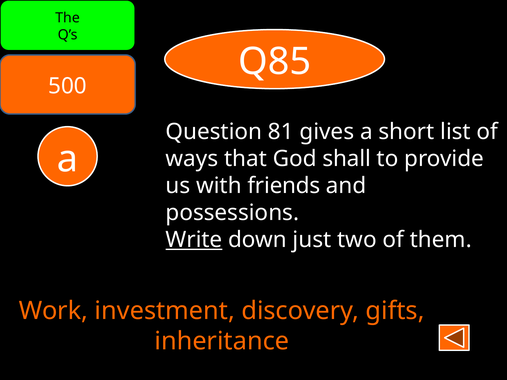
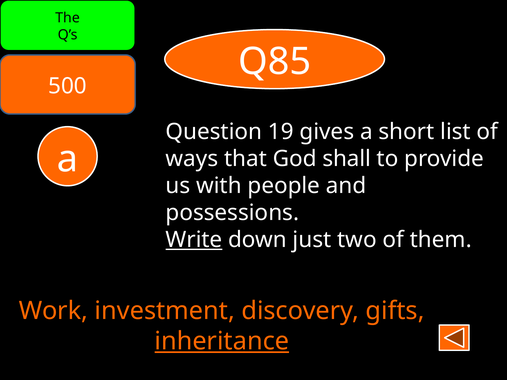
81: 81 -> 19 (281, 132)
friends: friends -> people (284, 186)
inheritance underline: none -> present (222, 341)
